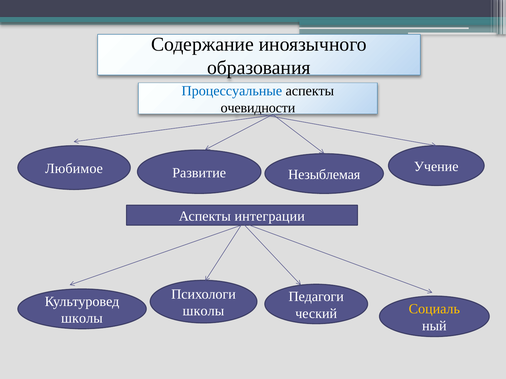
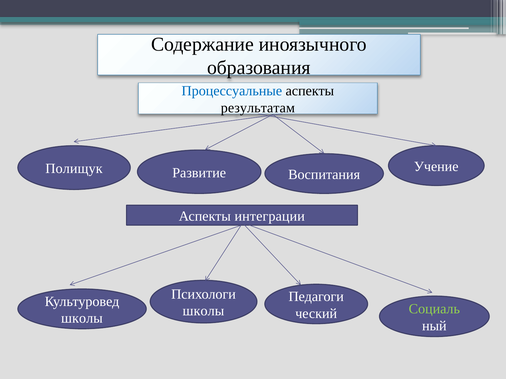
очевидности: очевидности -> результатам (258, 108)
Любимое: Любимое -> Полищук (74, 169)
Незыблемая: Незыблемая -> Воспитания (324, 175)
Социаль colour: yellow -> light green (434, 309)
